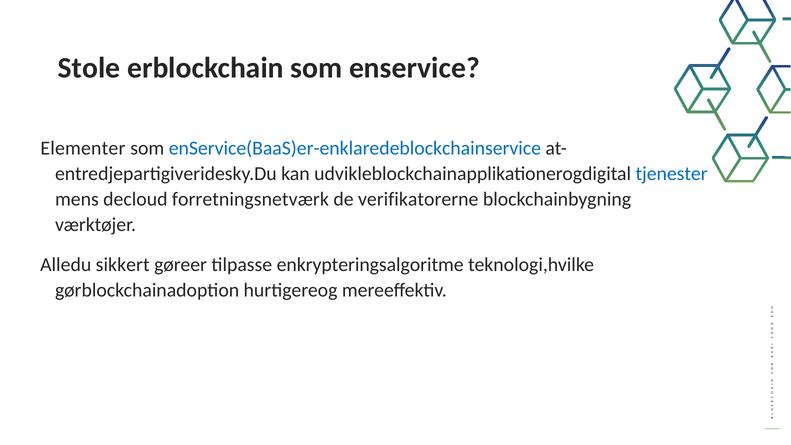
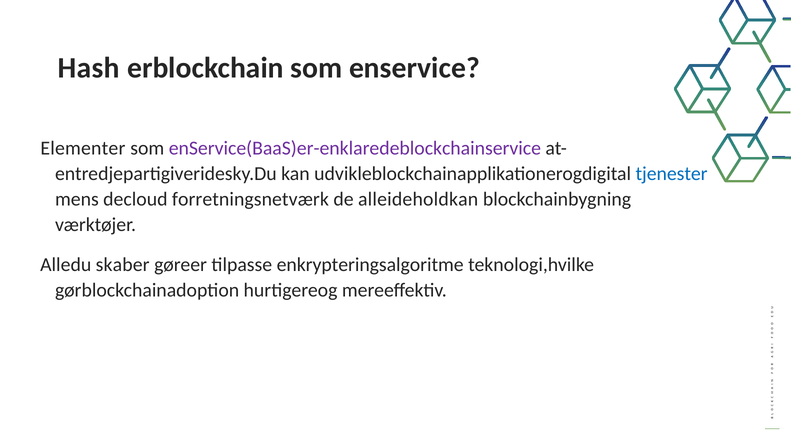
Stole: Stole -> Hash (89, 68)
enService(BaaS)er-enklaredeblockchainservice colour: blue -> purple (355, 148)
verifikatorerne: verifikatorerne -> alleideholdkan (418, 199)
sikkert: sikkert -> skaber (123, 265)
